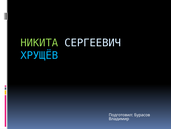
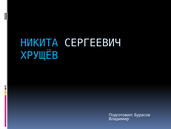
НИКИТА colour: light green -> light blue (39, 43)
